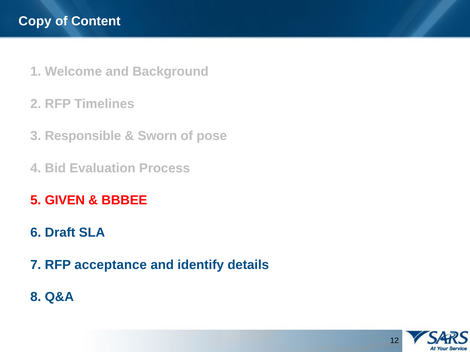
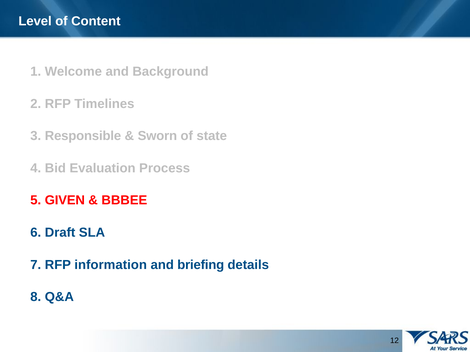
Copy: Copy -> Level (35, 21)
pose: pose -> state (212, 136)
acceptance: acceptance -> information (111, 265)
identify: identify -> briefing (201, 265)
